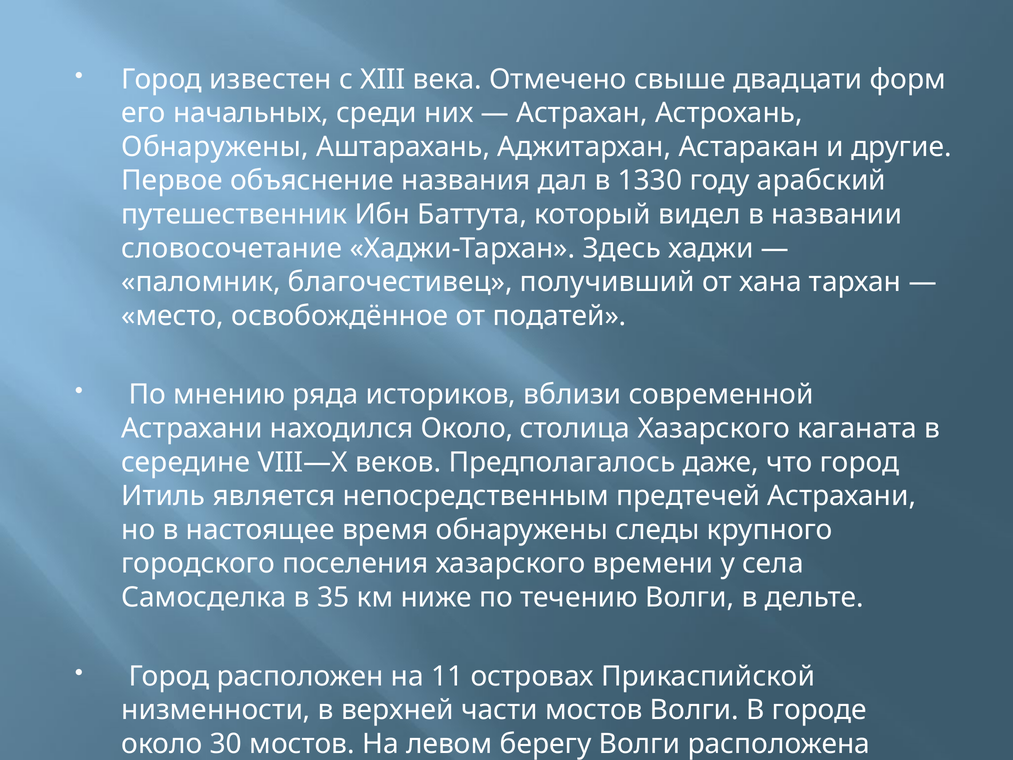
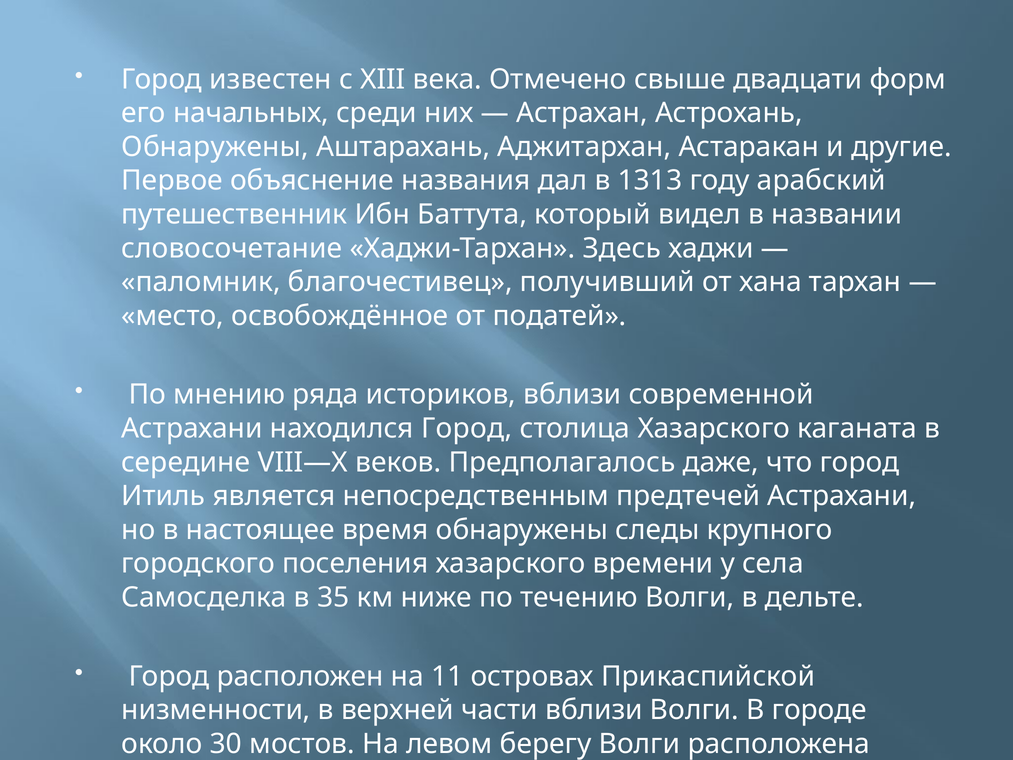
1330: 1330 -> 1313 (650, 181)
находился Около: Около -> Город (467, 428)
части мостов: мостов -> вблизи (594, 710)
